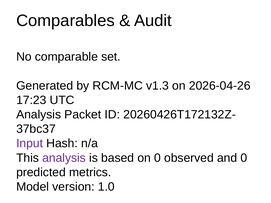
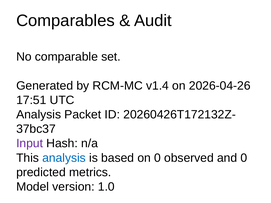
v1.3: v1.3 -> v1.4 (157, 86)
17:23: 17:23 -> 17:51 (31, 100)
analysis colour: purple -> blue (64, 158)
